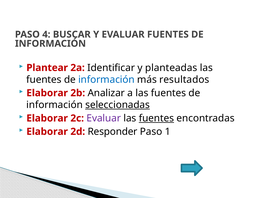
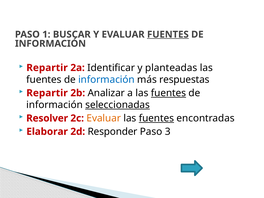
4: 4 -> 1 (46, 34)
FUENTES underline: none -> present (168, 34)
Plantear: Plantear -> Repartir (47, 68)
resultados: resultados -> respuestas (184, 80)
Elaborar: Elaborar -> Repartir (47, 93)
fuentes underline: none -> present (168, 93)
Elaborar: Elaborar -> Resolver (47, 118)
Evaluar colour: purple -> orange (104, 118)
1: 1 -> 3 (168, 132)
